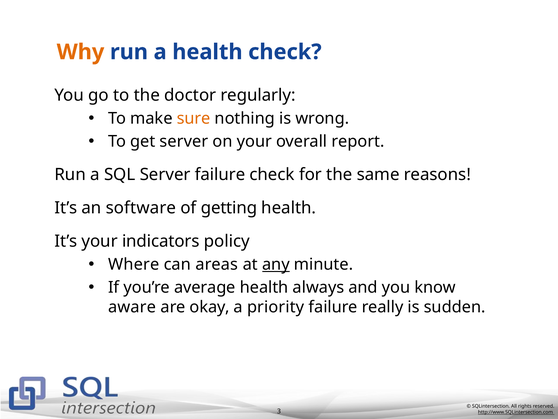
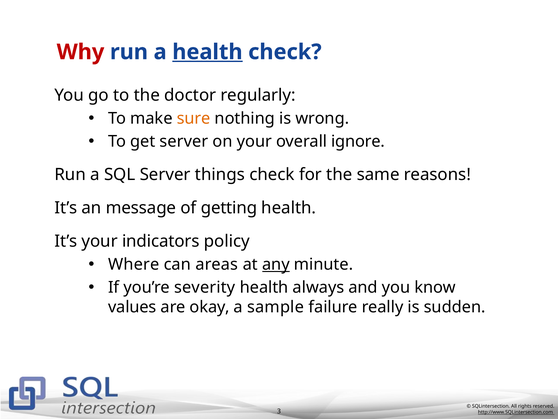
Why colour: orange -> red (80, 52)
health underline: none -> present (207, 52)
report: report -> ignore (358, 141)
Server failure: failure -> things (220, 174)
software: software -> message (141, 208)
average: average -> severity (205, 287)
aware: aware -> values (132, 307)
priority: priority -> sample (276, 307)
